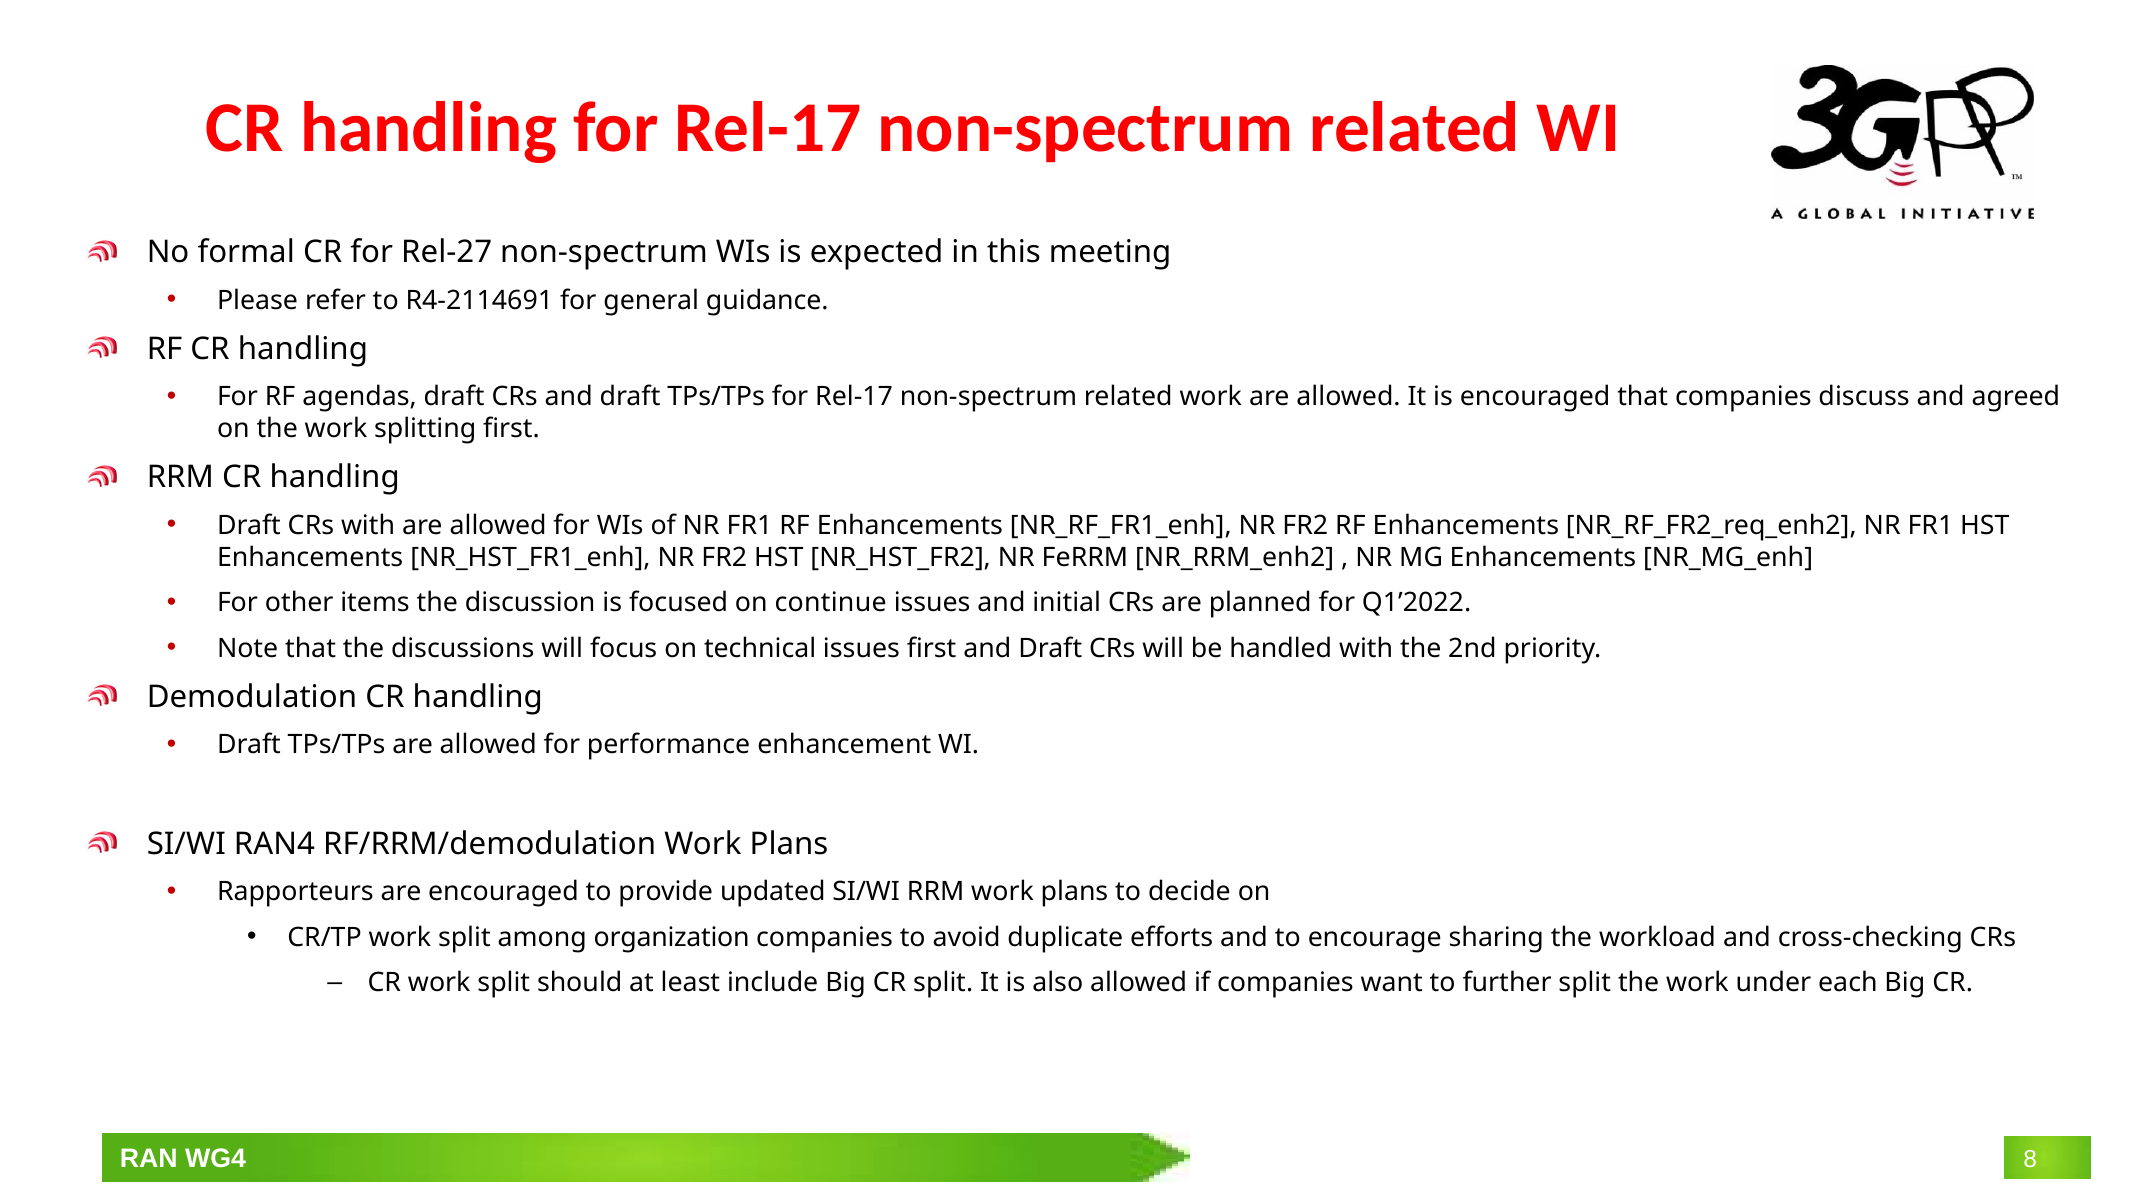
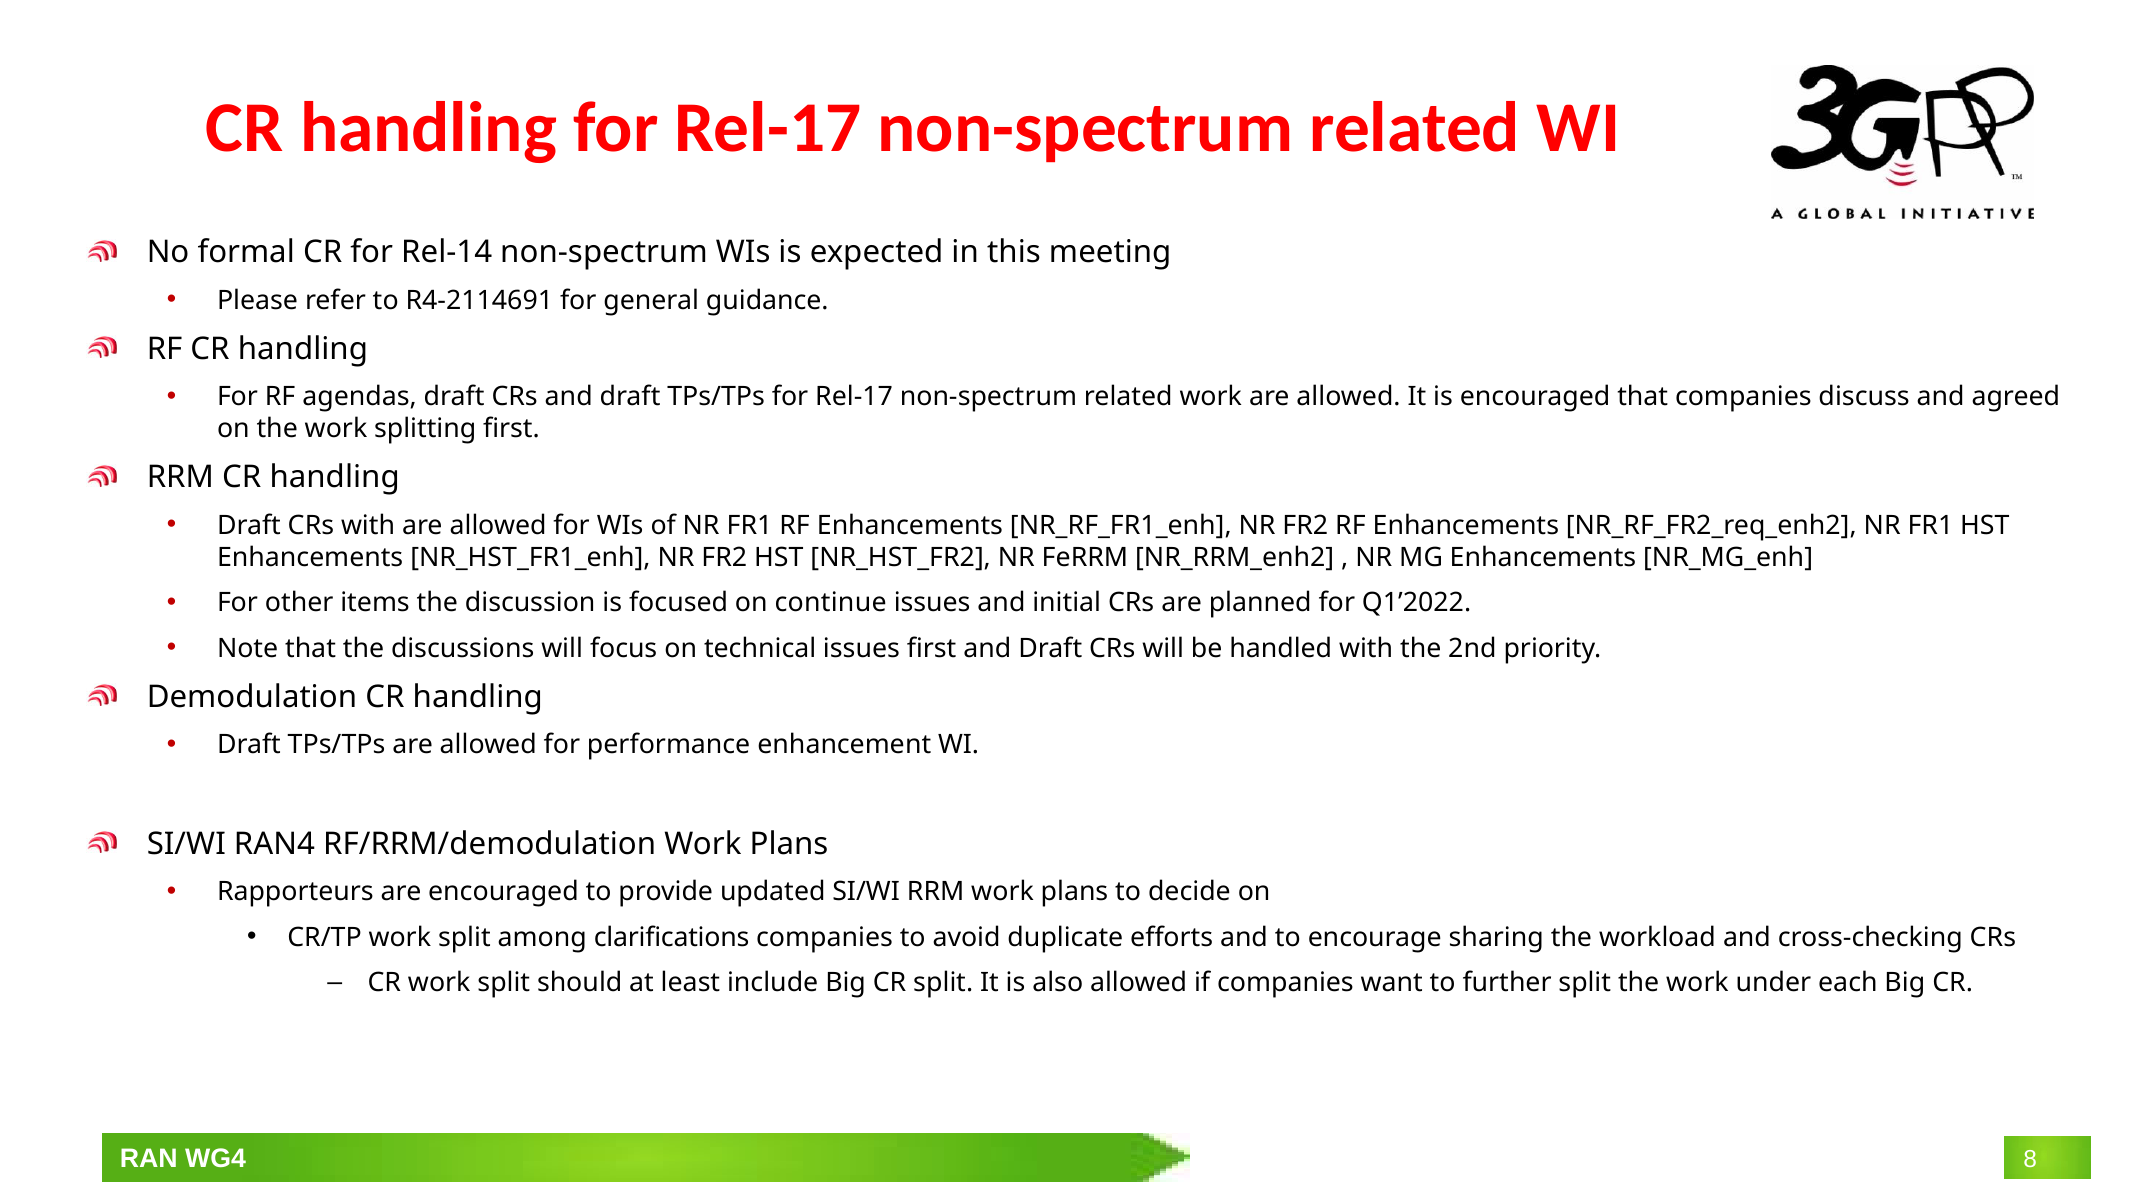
Rel-27: Rel-27 -> Rel-14 (447, 253)
organization: organization -> clarifications (672, 938)
